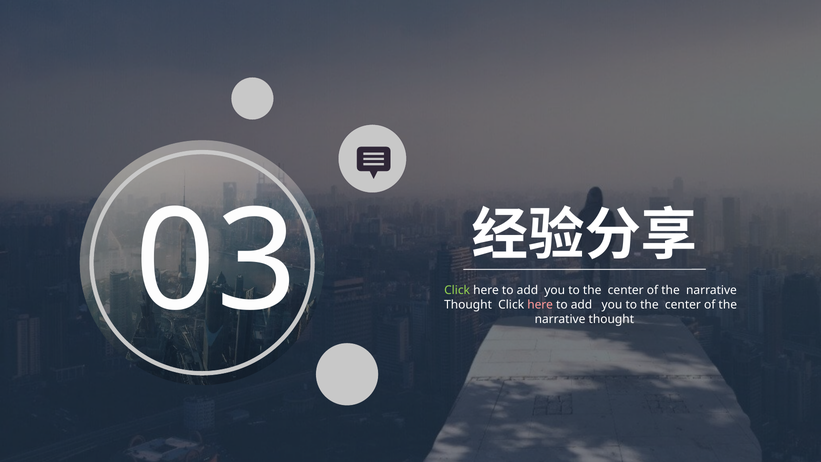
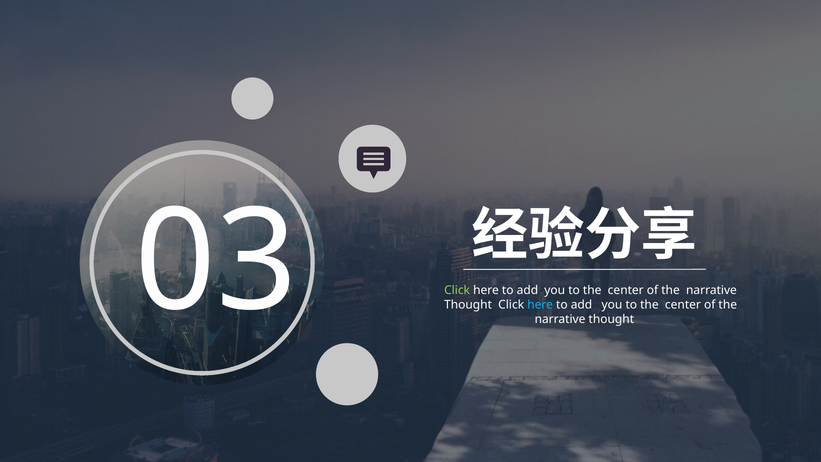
here colour: pink -> light blue (540, 305)
